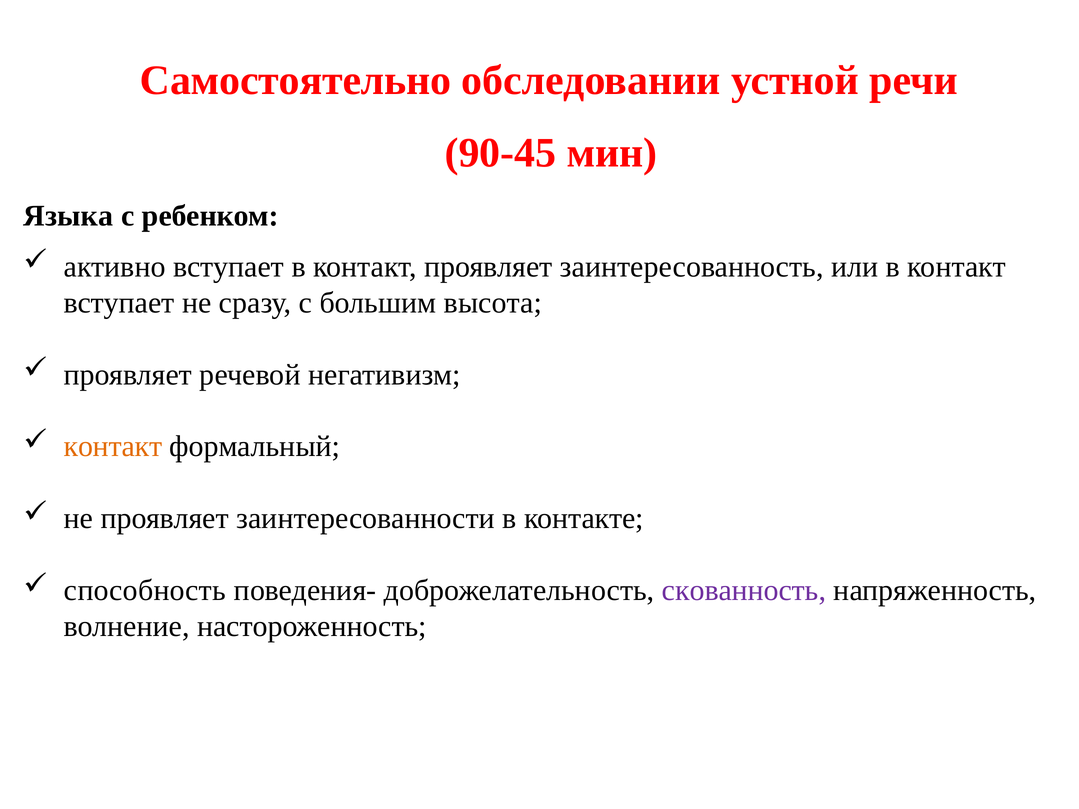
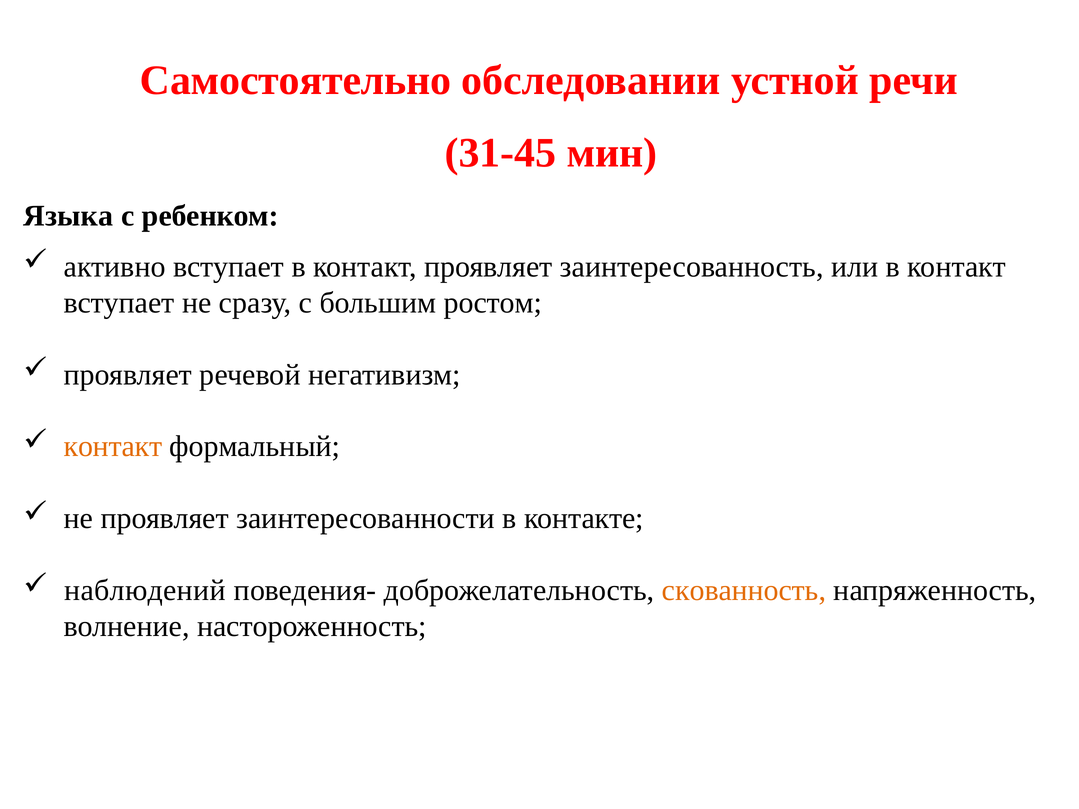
90-45: 90-45 -> 31-45 (500, 153)
высота: высота -> ростом (493, 303)
способность: способность -> наблюдений (145, 591)
скованность colour: purple -> orange (744, 591)
